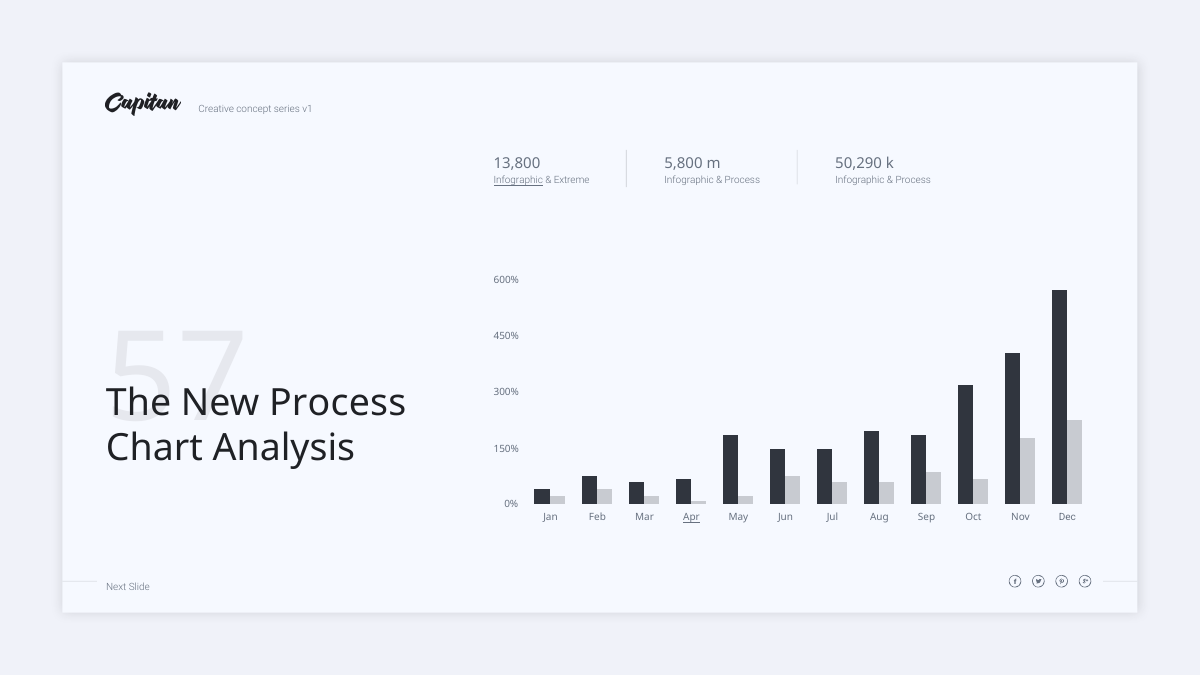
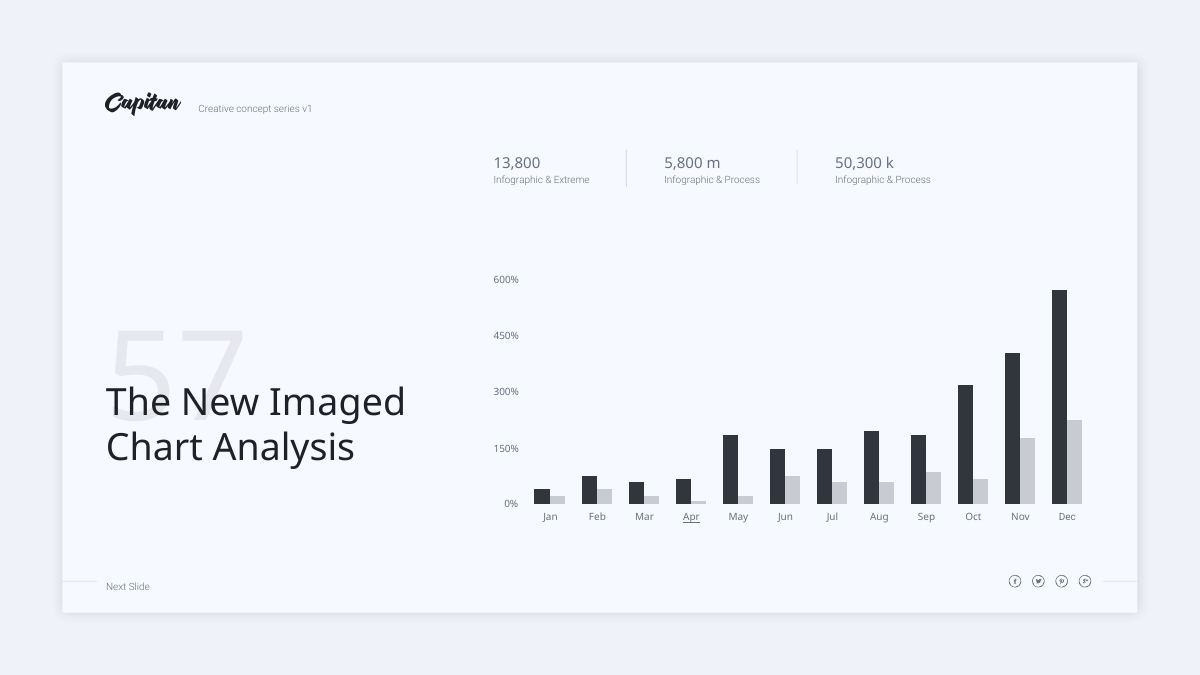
50,290: 50,290 -> 50,300 (859, 164)
Infographic underline: present -> none (518, 181)
Process: Process -> Imaged (338, 403)
